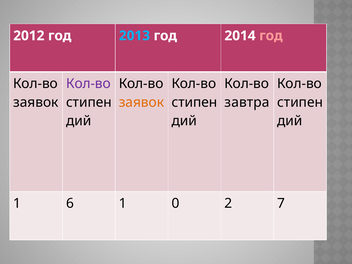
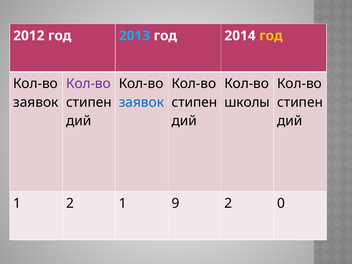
год colour: pink -> yellow (271, 36)
заявок colour: orange -> blue (141, 102)
завтра: завтра -> школы (247, 102)
1 6: 6 -> 2 (70, 203)
0: 0 -> 9 (176, 203)
7: 7 -> 0 (281, 203)
